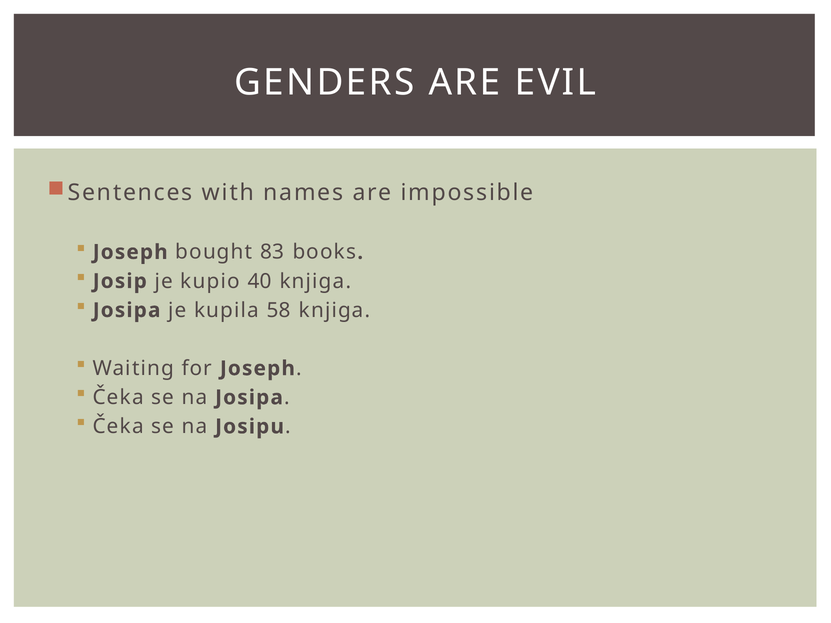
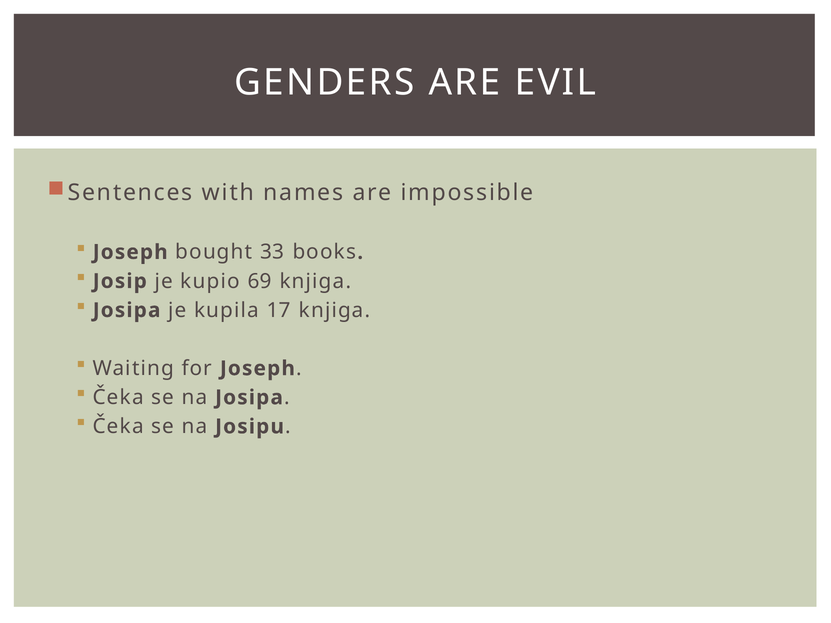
83: 83 -> 33 (272, 252)
40: 40 -> 69 (260, 281)
58: 58 -> 17 (279, 310)
